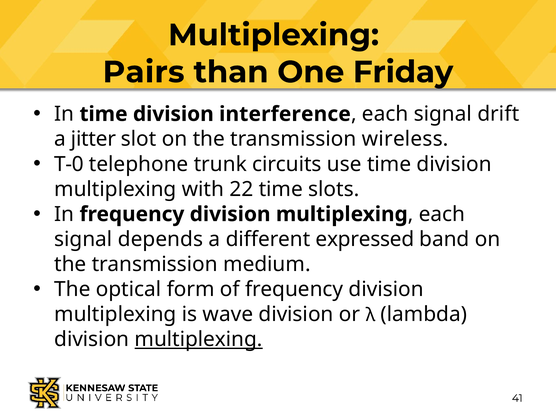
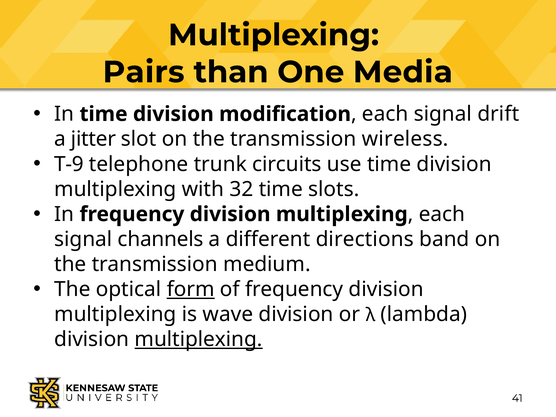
Friday: Friday -> Media (403, 72)
interference: interference -> modification (285, 114)
T-0: T-0 -> T-9 (69, 164)
22: 22 -> 32 (241, 189)
depends: depends -> channels (161, 239)
expressed: expressed -> directions (365, 239)
form underline: none -> present (191, 289)
